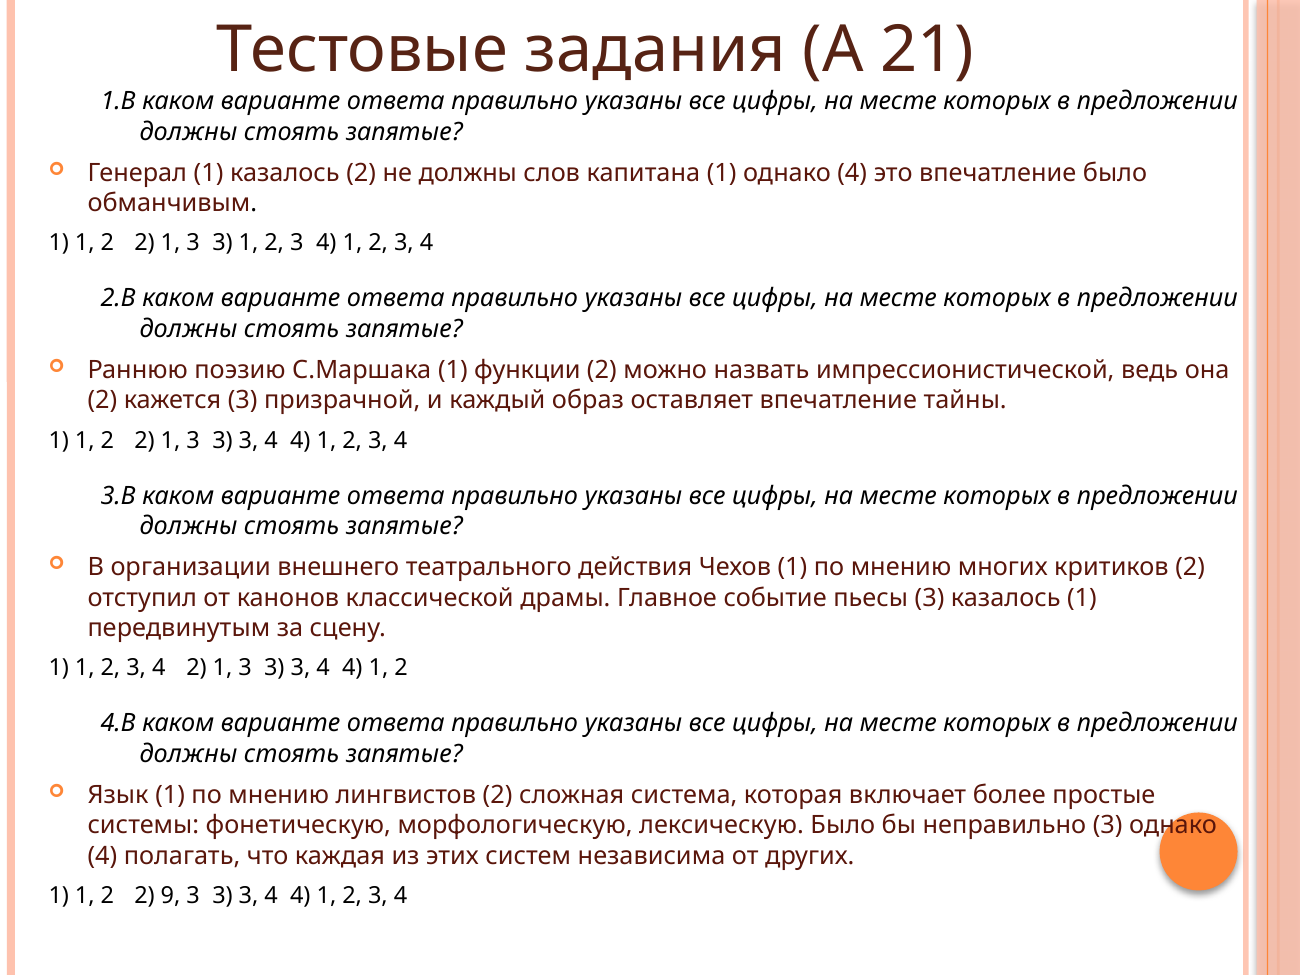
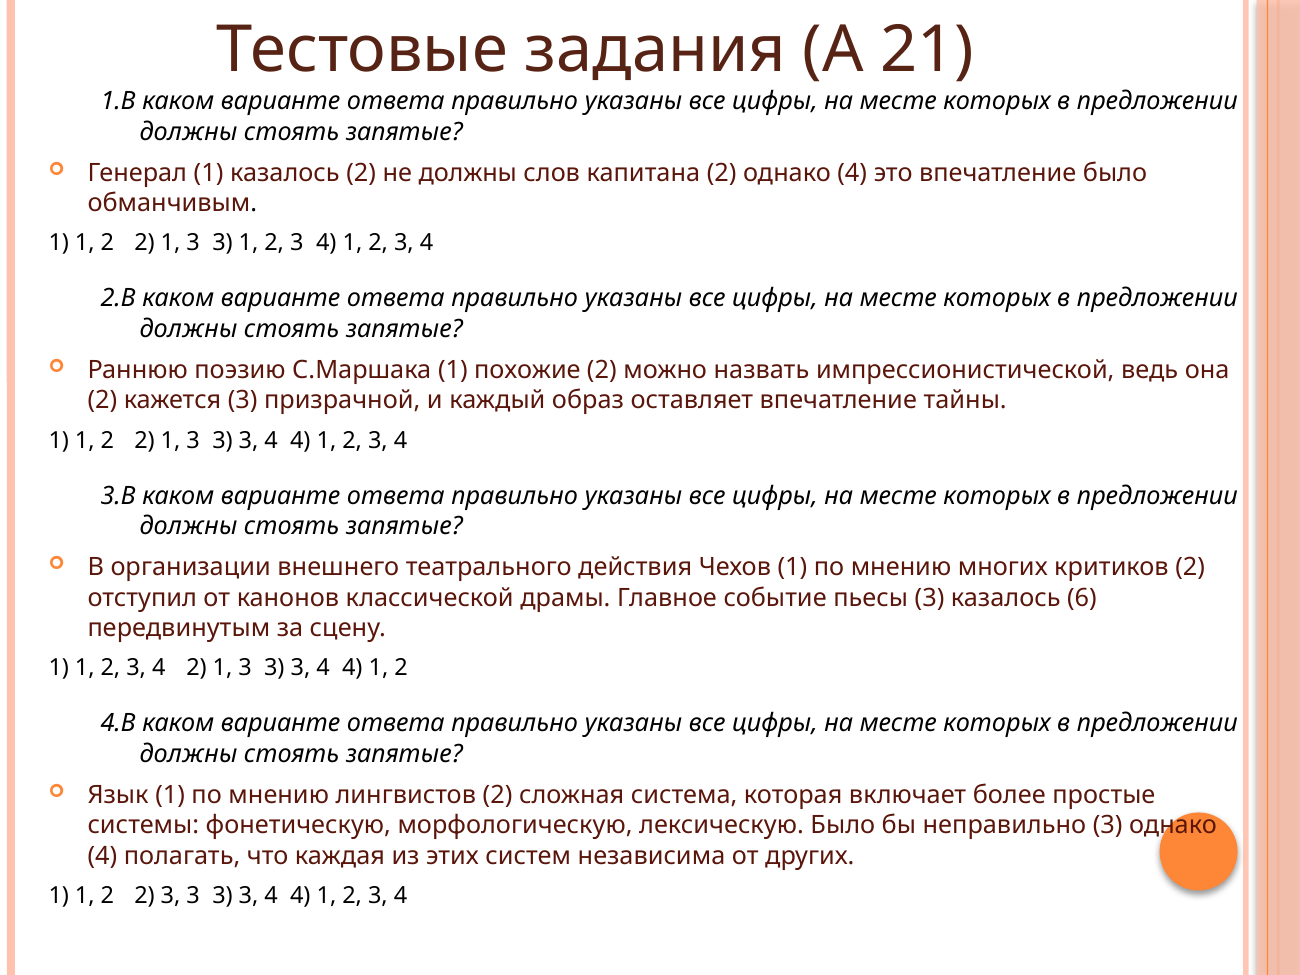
капитана 1: 1 -> 2 (722, 173)
функции: функции -> похожие (527, 370)
казалось 1: 1 -> 6 (1082, 598)
2 2 9: 9 -> 3 (171, 896)
